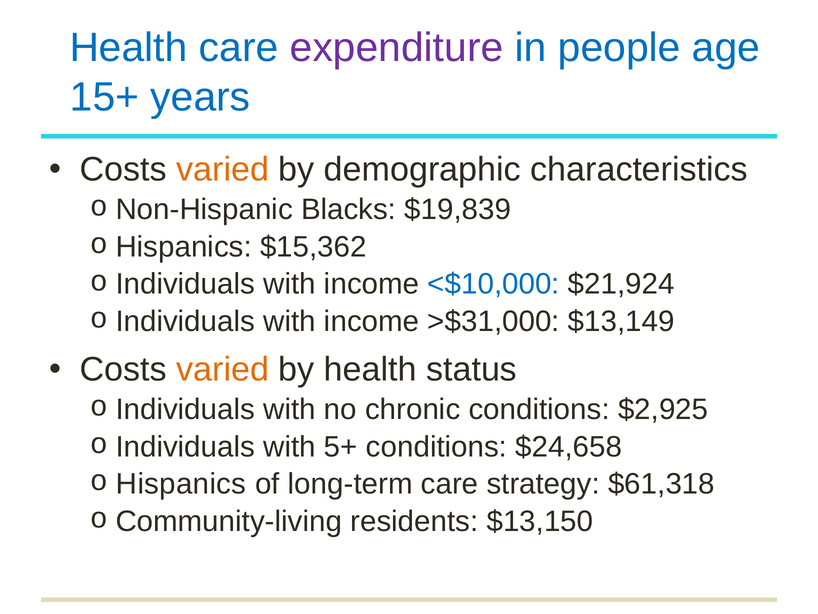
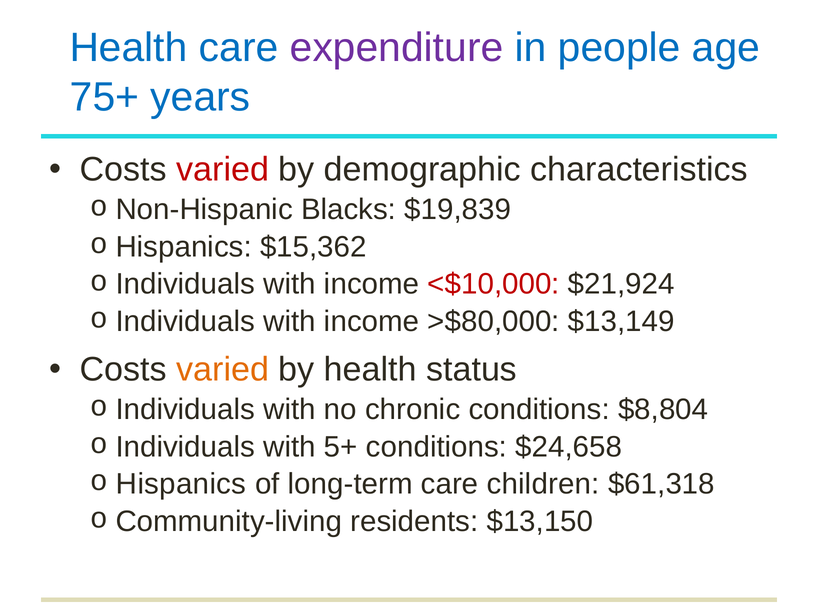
15+: 15+ -> 75+ (104, 97)
varied colour: orange -> red (223, 170)
<$10,000 colour: blue -> red (494, 284)
>$31,000: >$31,000 -> >$80,000 (494, 321)
$2,925: $2,925 -> $8,804 (663, 409)
strategy: strategy -> children (543, 484)
